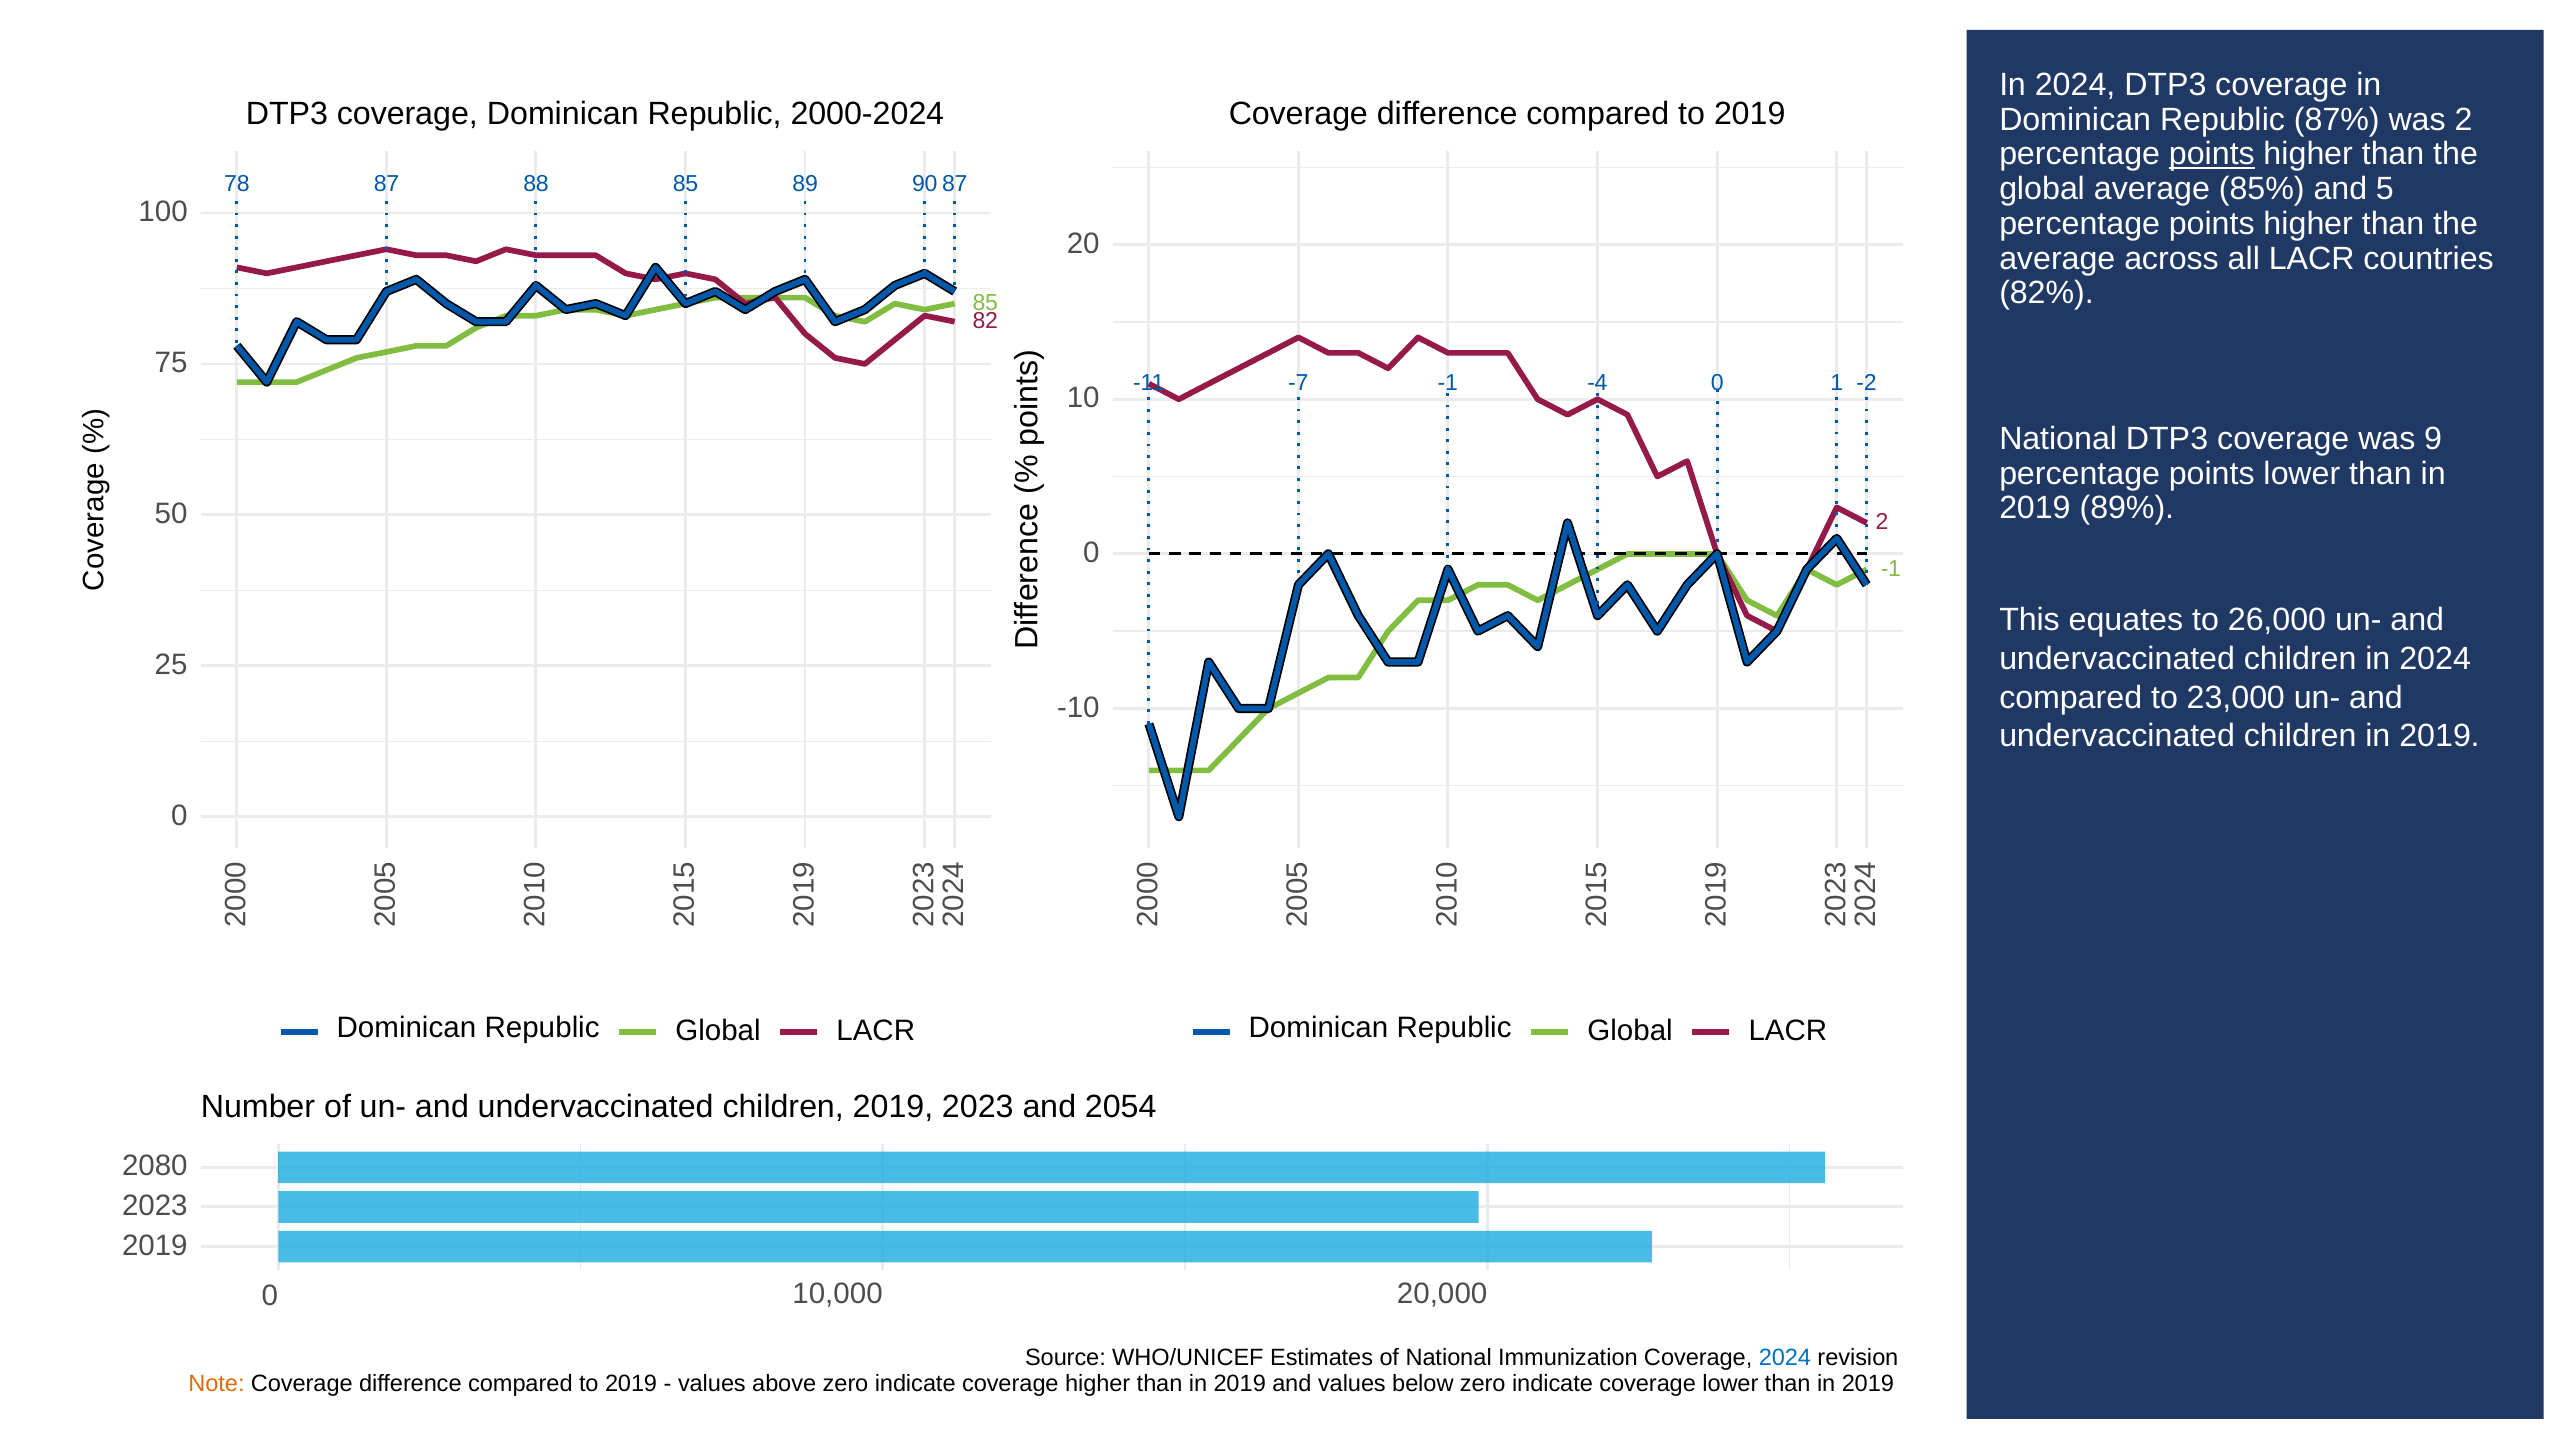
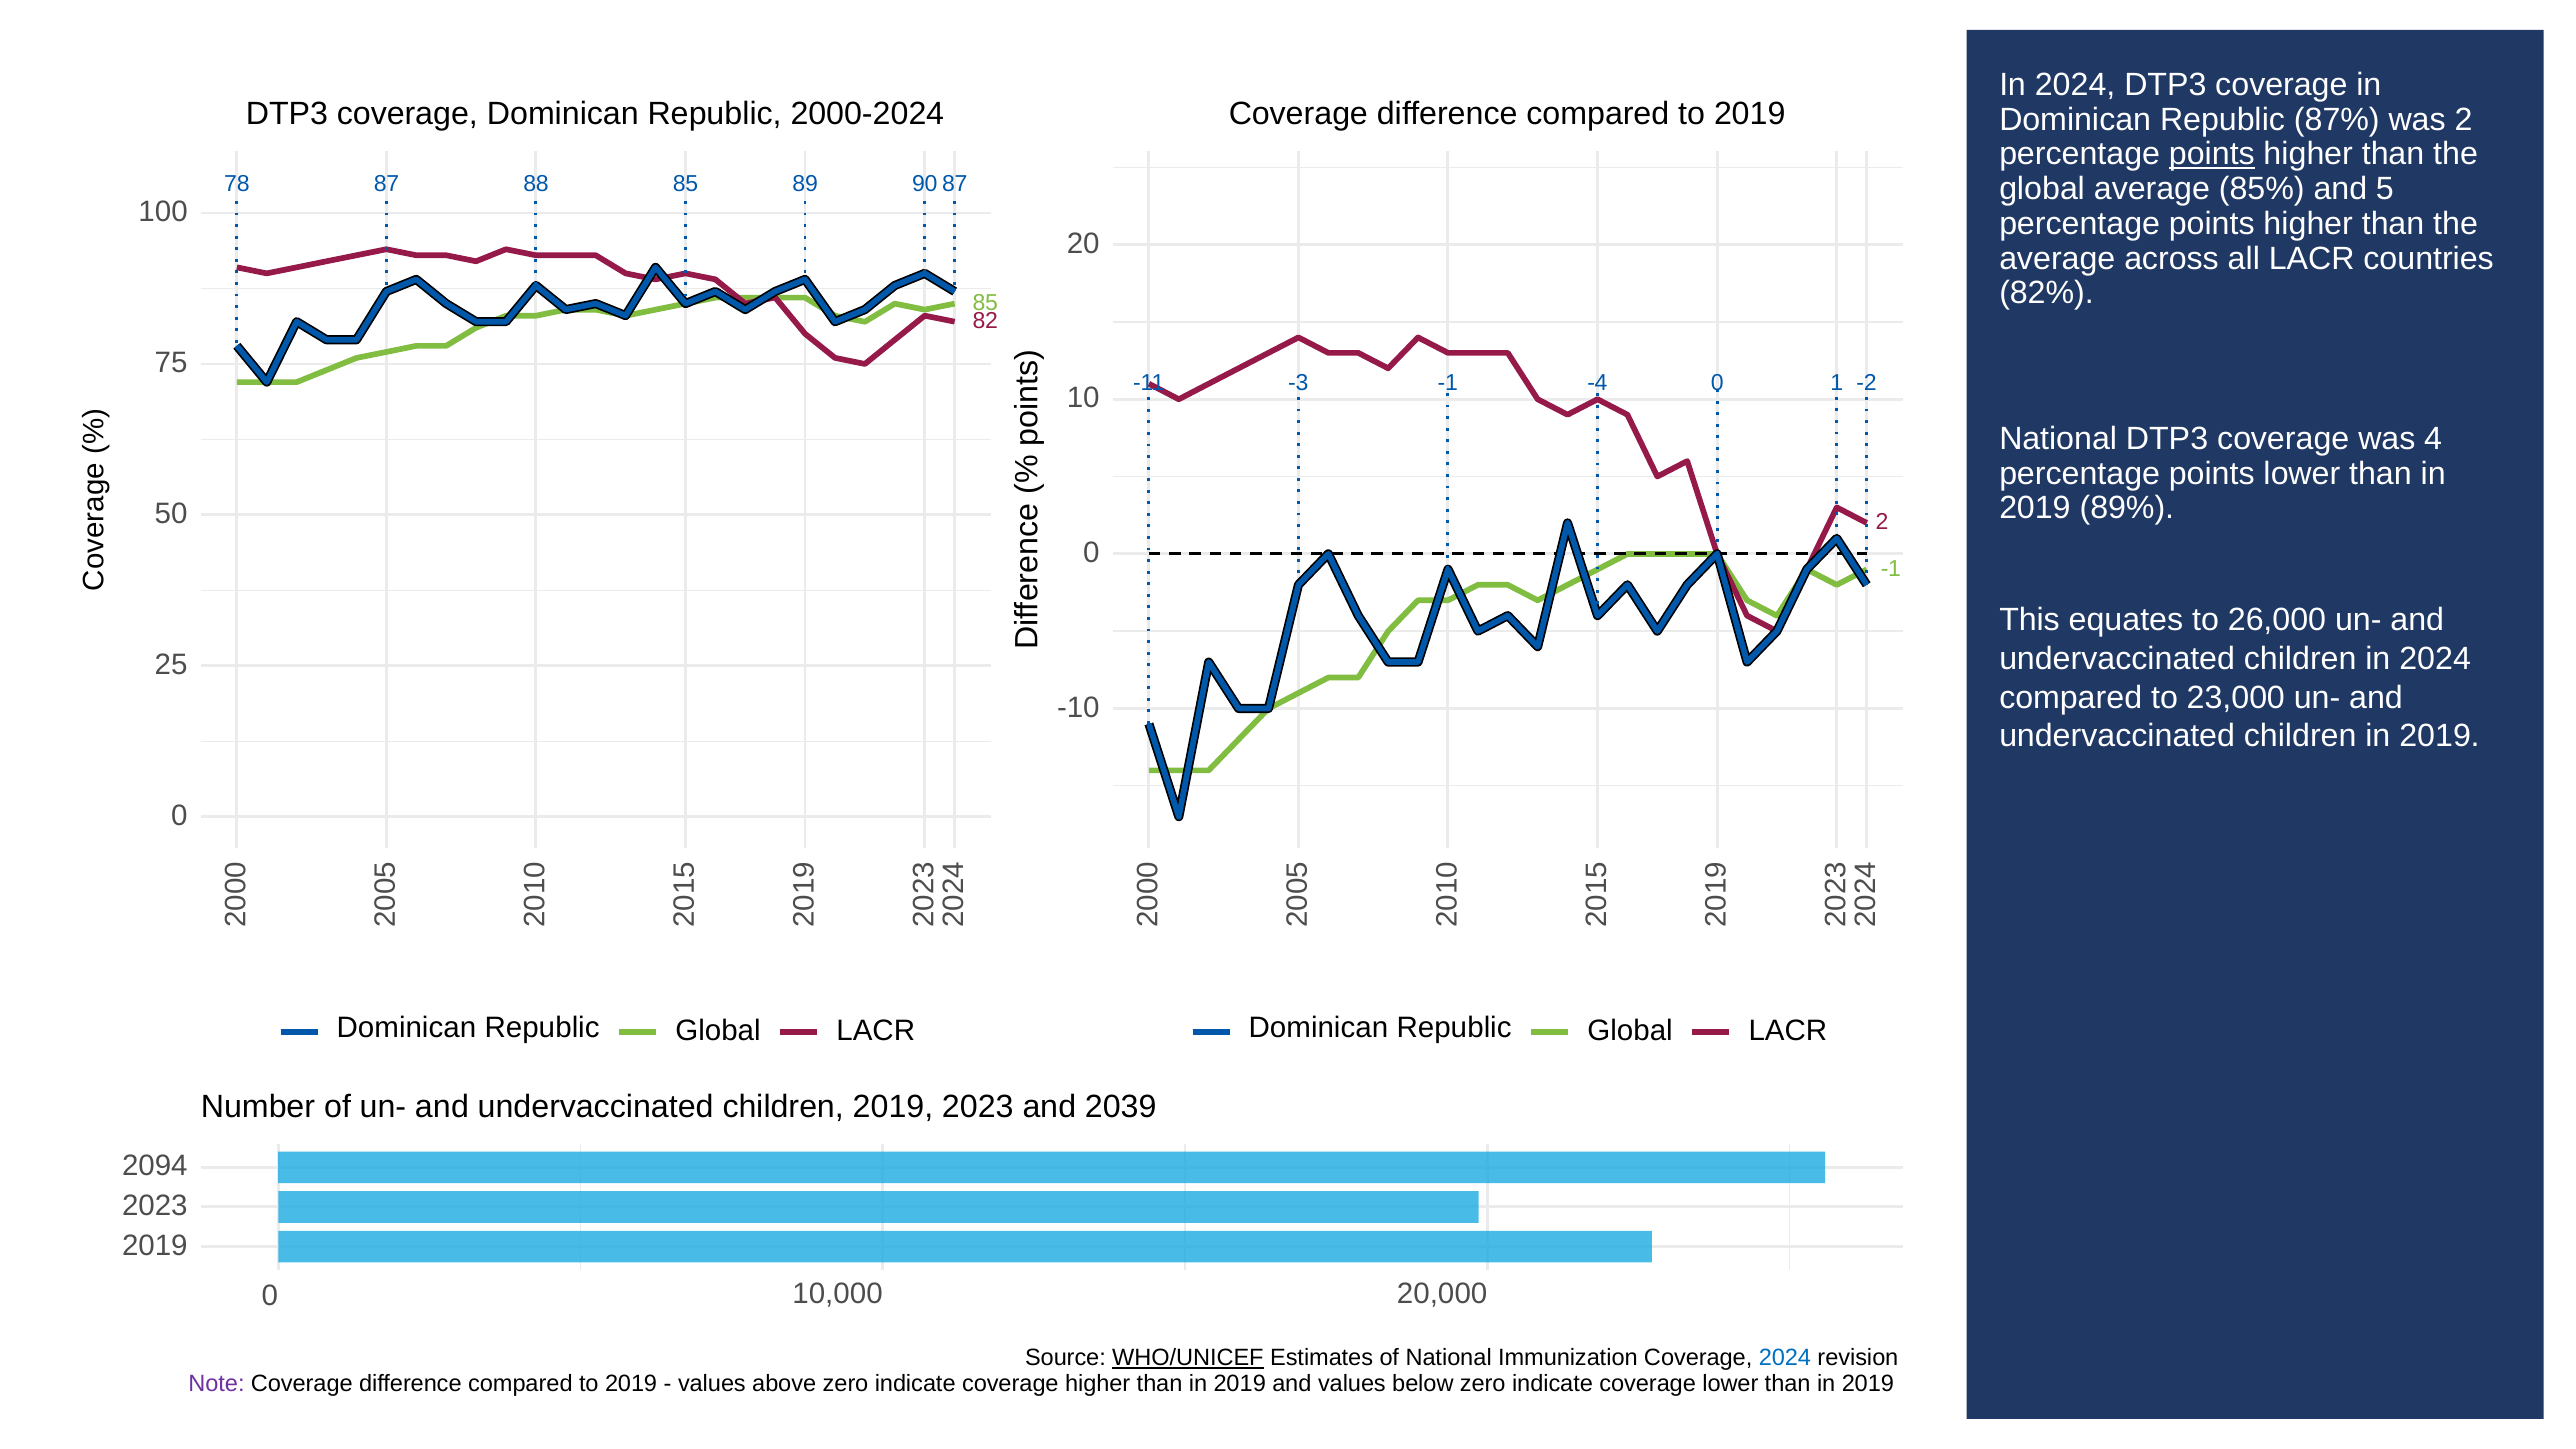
-7: -7 -> -3 (1298, 383)
was 9: 9 -> 4 (2433, 439)
2054: 2054 -> 2039 (1121, 1107)
2080: 2080 -> 2094 (155, 1166)
WHO/UNICEF underline: none -> present (1188, 1358)
Note colour: orange -> purple (217, 1383)
